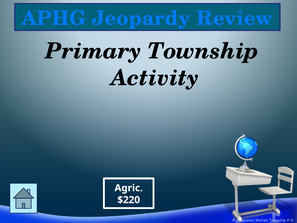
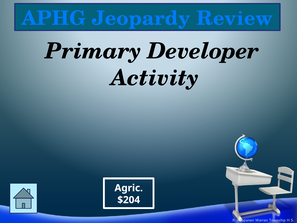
Primary Township: Township -> Developer (203, 51)
$220: $220 -> $204 (129, 200)
